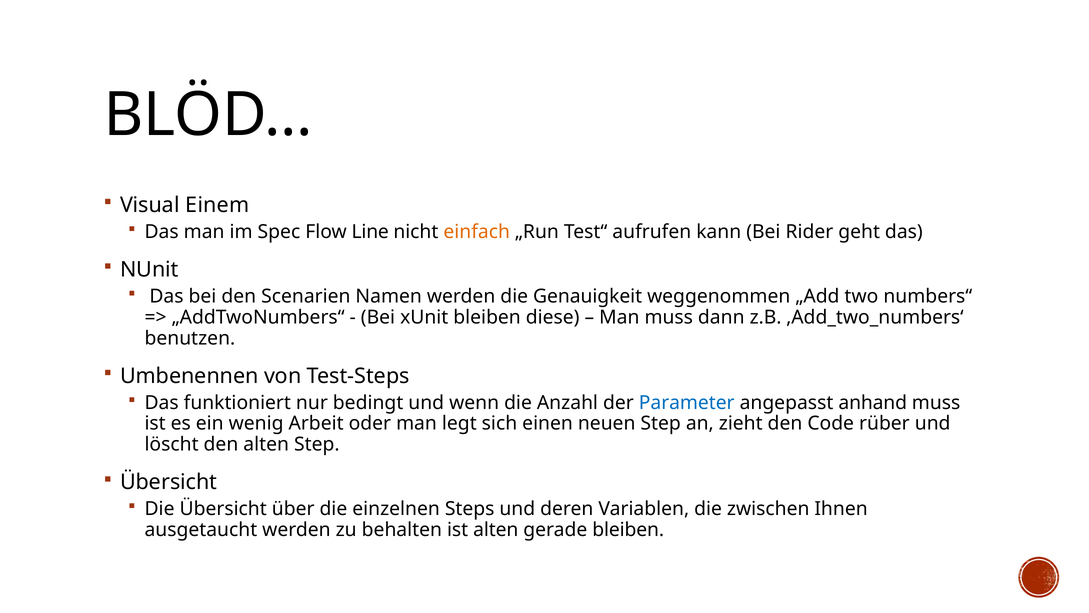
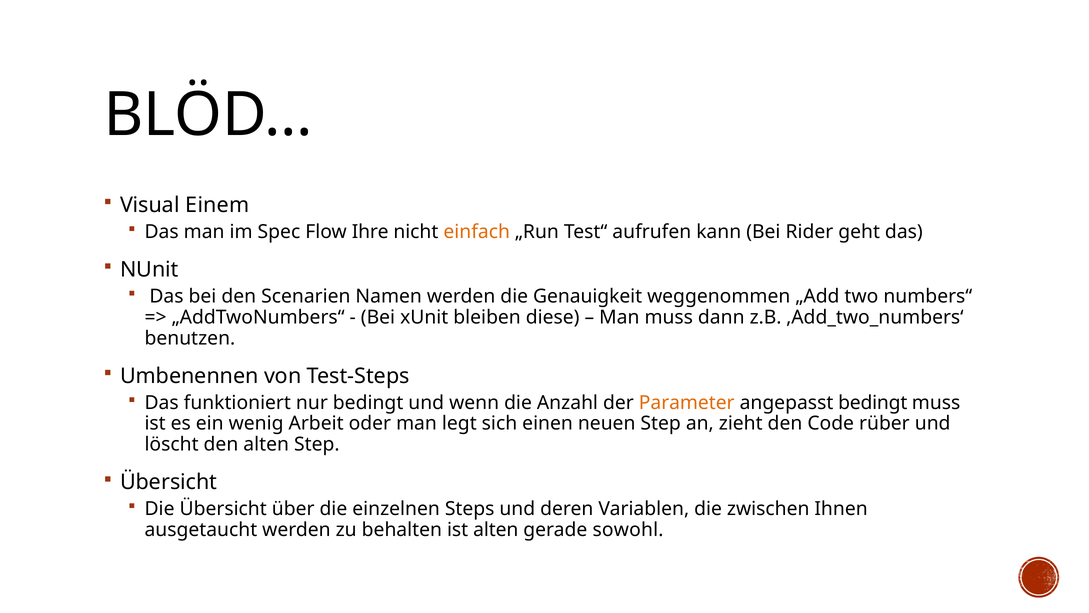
Line: Line -> Ihre (370, 232)
Parameter colour: blue -> orange (687, 402)
angepasst anhand: anhand -> bedingt (873, 402)
gerade bleiben: bleiben -> sowohl (628, 529)
